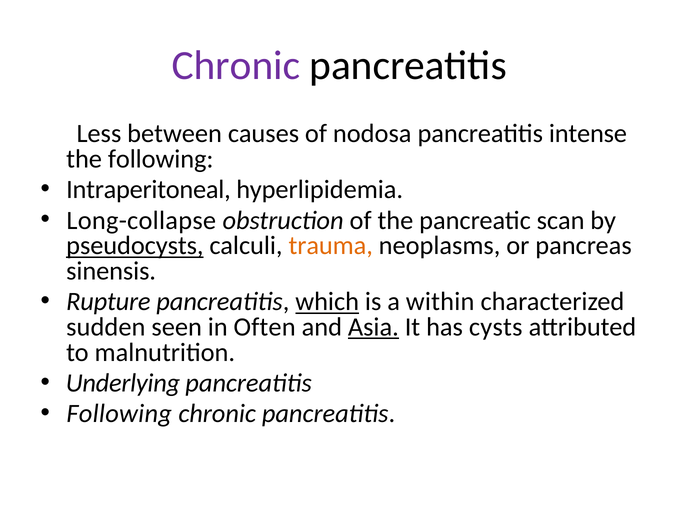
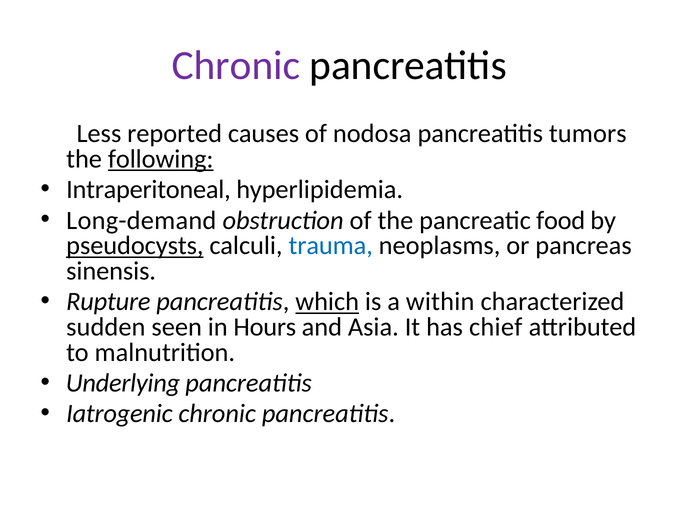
between: between -> reported (175, 134)
intense: intense -> tumors (588, 134)
following underline: none -> present (161, 159)
Long-collapse: Long-collapse -> Long-demand (141, 220)
scan: scan -> food (561, 220)
trauma colour: orange -> blue (331, 246)
Often: Often -> Hours (265, 327)
Asia underline: present -> none (373, 327)
cysts: cysts -> chief (496, 327)
Following: Following -> Iatrogenic (119, 414)
